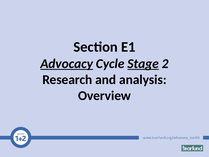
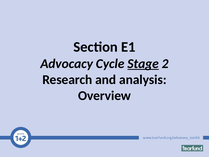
Advocacy underline: present -> none (67, 64)
